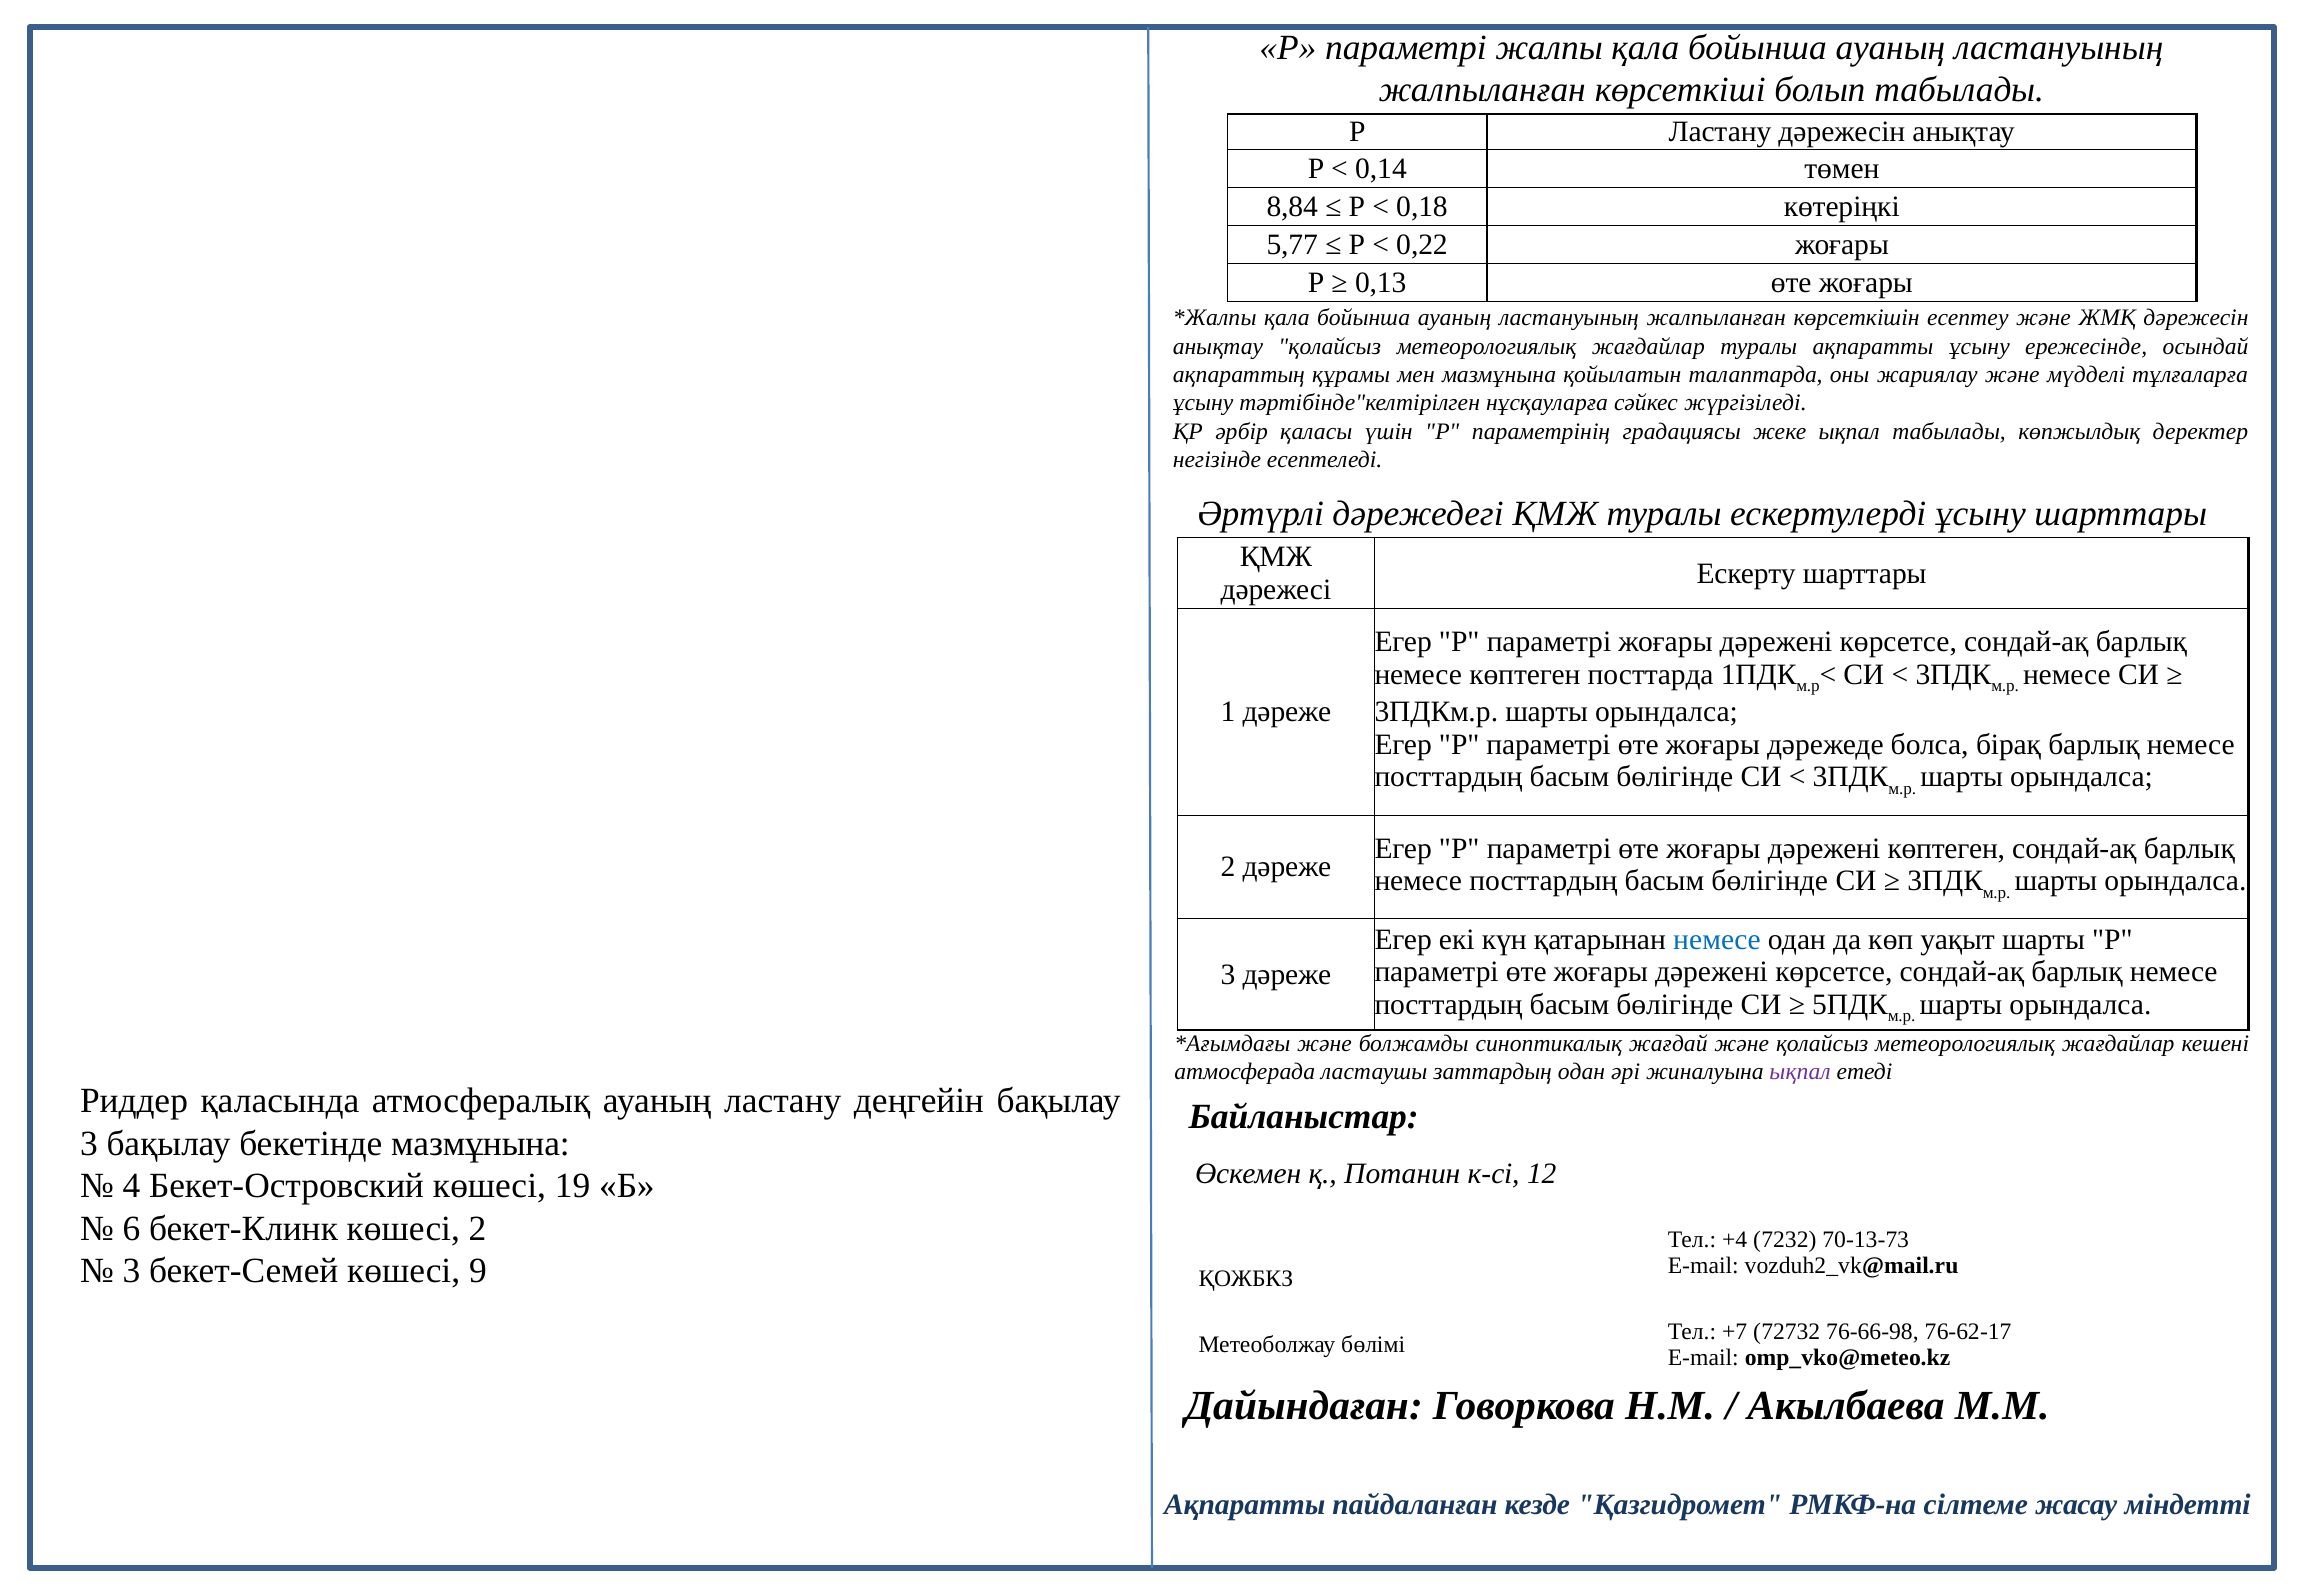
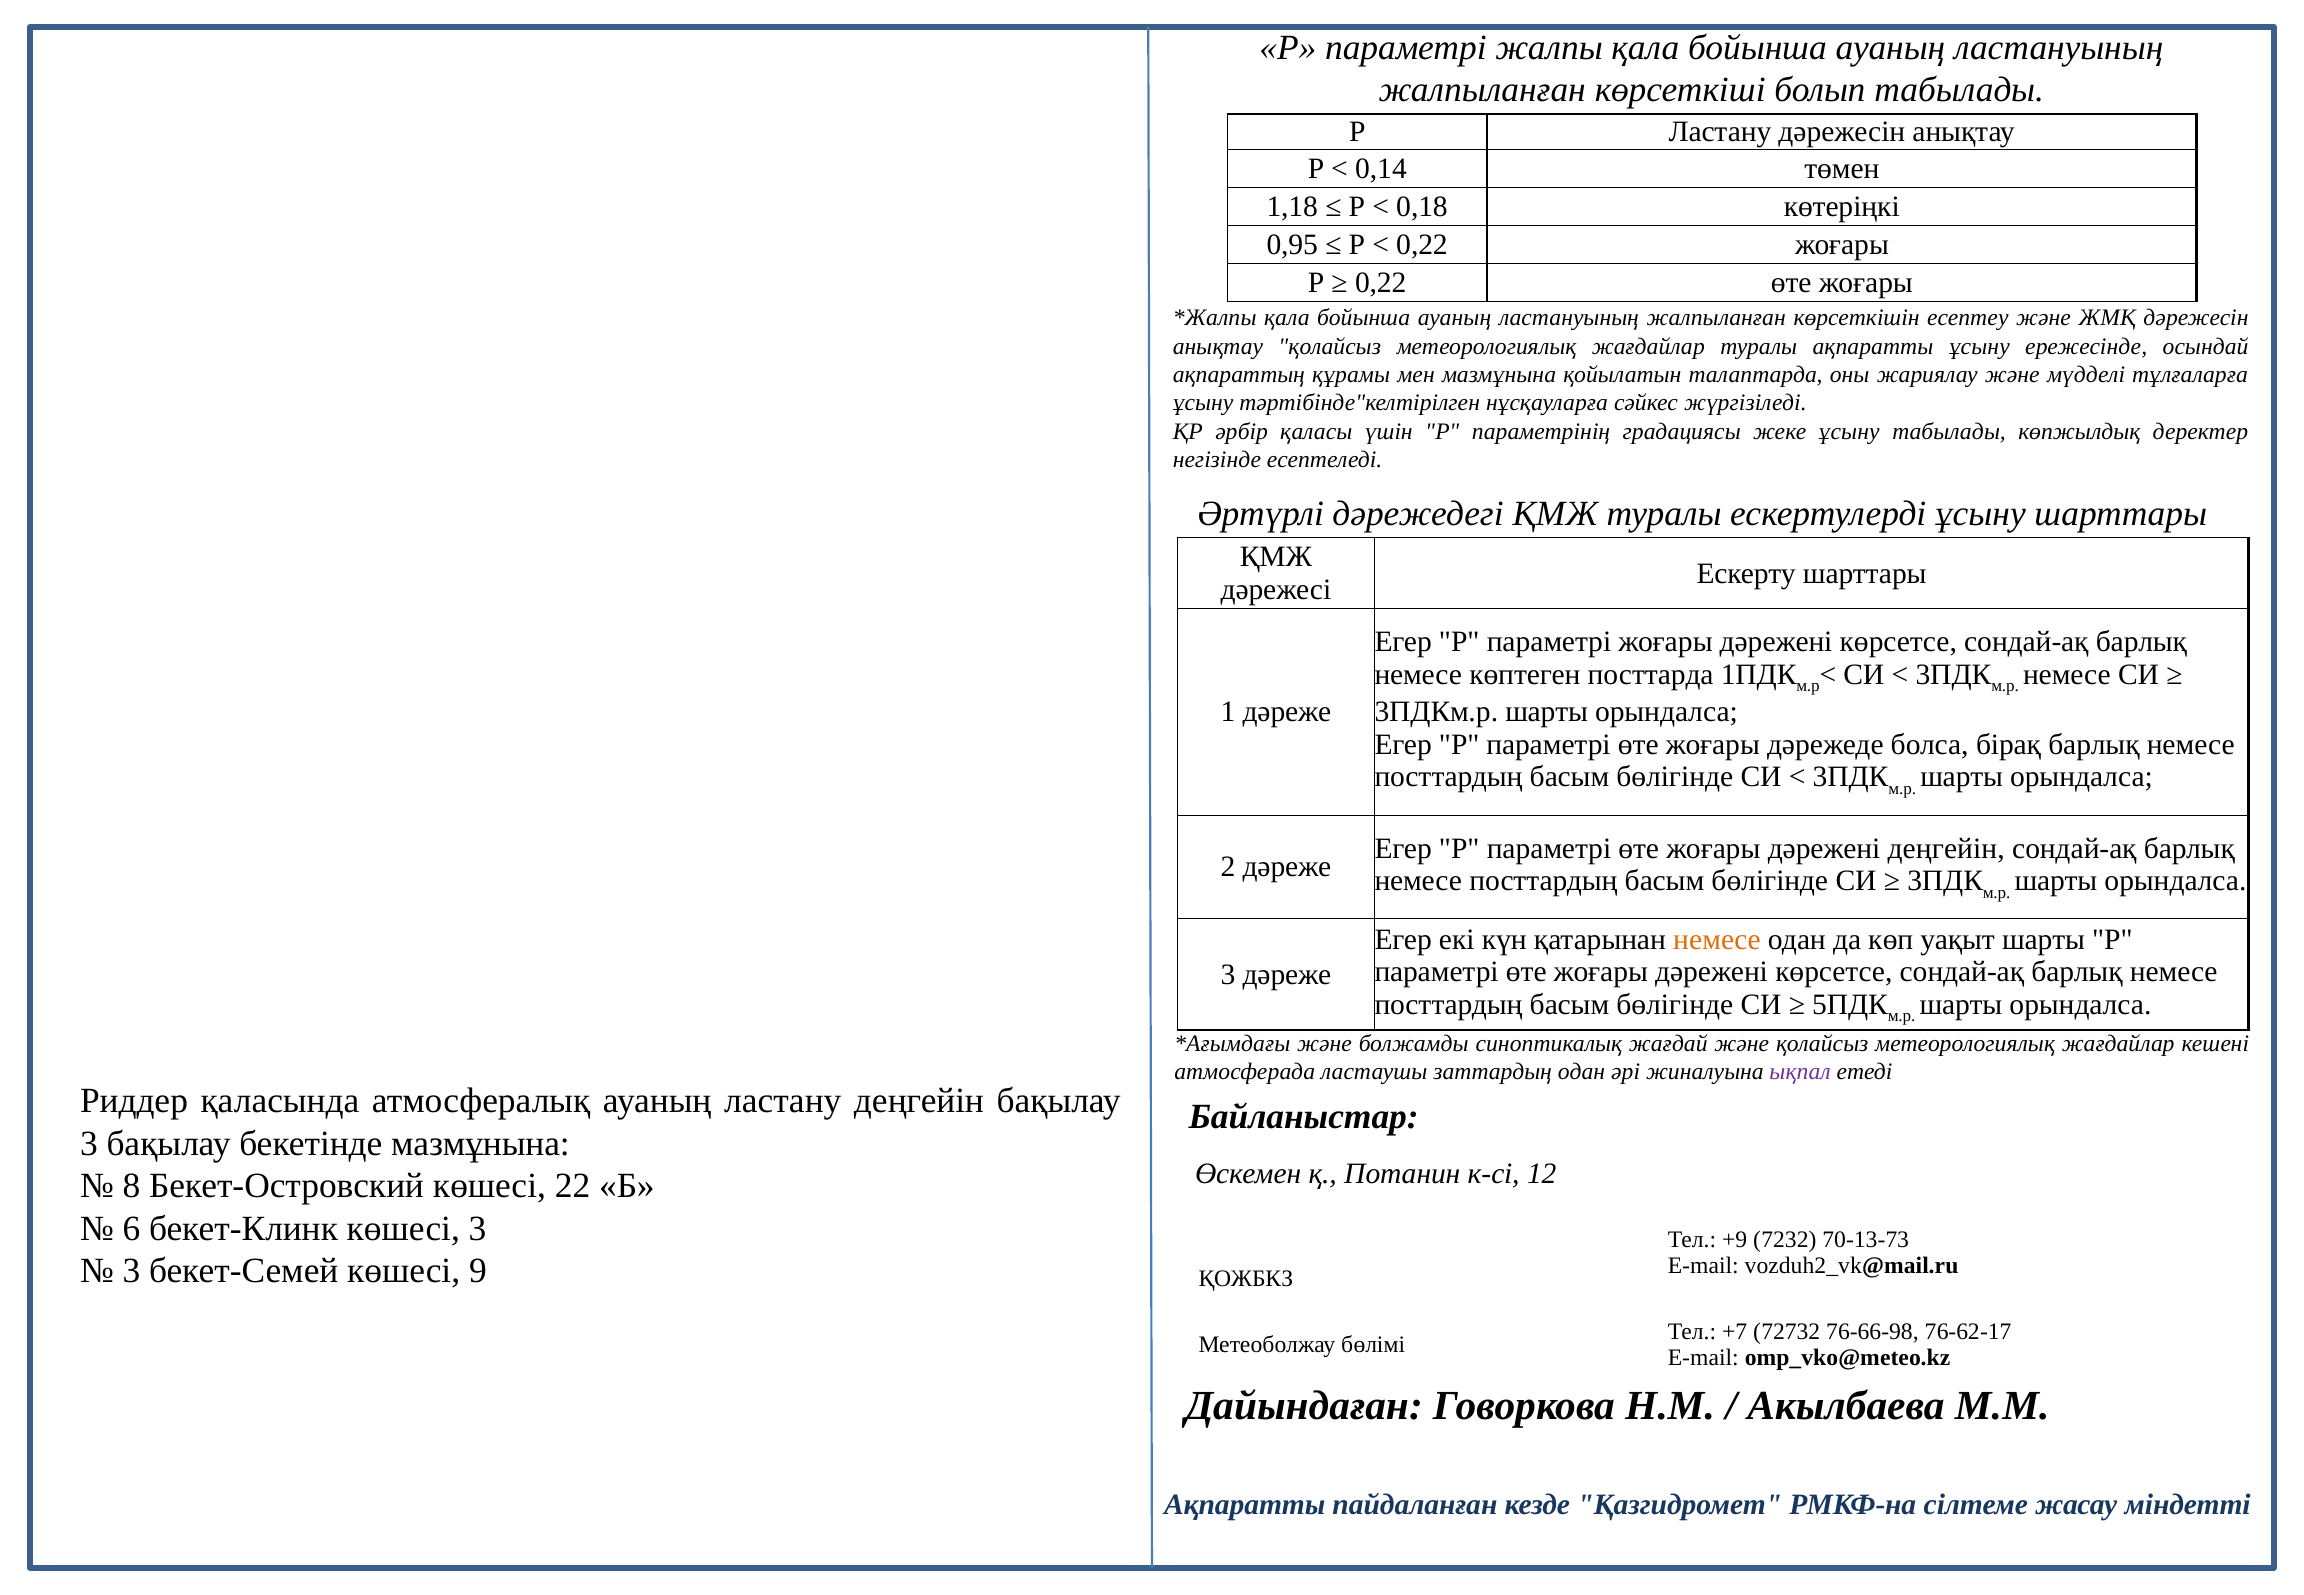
8,84: 8,84 -> 1,18 (1292, 206)
5,77: 5,77 -> 0,95 (1292, 244)
0,13: 0,13 -> 0,22 (1381, 282)
жеке ықпал: ықпал -> ұсыну (1849, 431)
дәрежені көптеген: көптеген -> деңгейін (1946, 848)
немесе colour: blue -> orange (1717, 939)
4: 4 -> 8 (132, 1186)
19: 19 -> 22 (573, 1186)
көшесі 2: 2 -> 3 (478, 1229)
+4: +4 -> +9 (1735, 1240)
